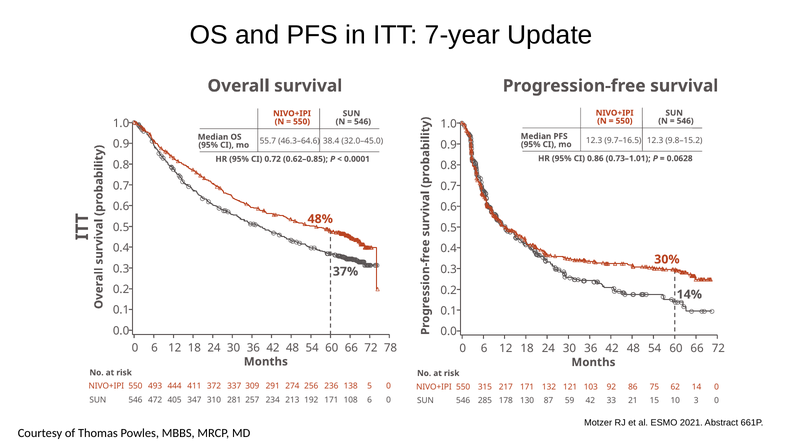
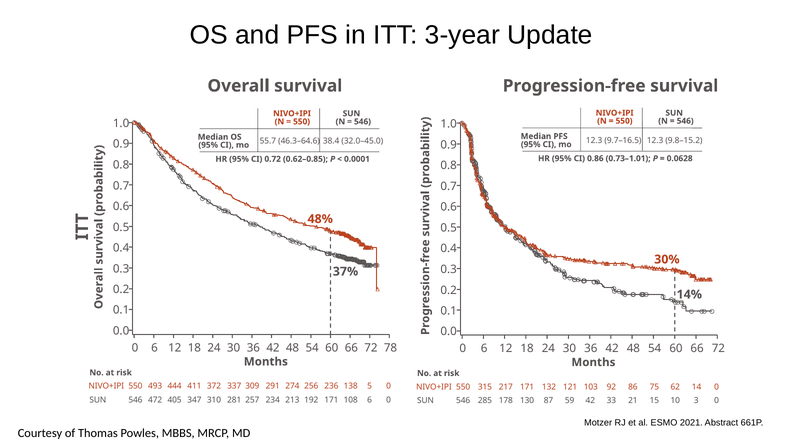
7-year: 7-year -> 3-year (462, 35)
